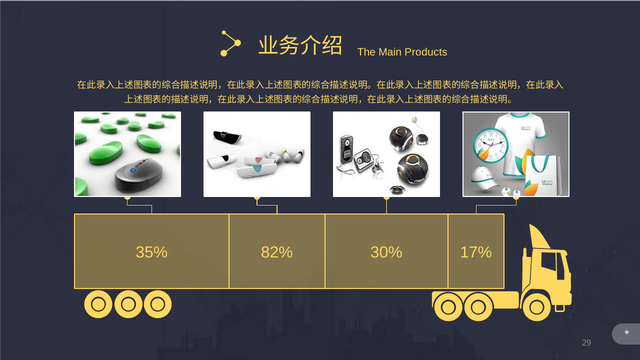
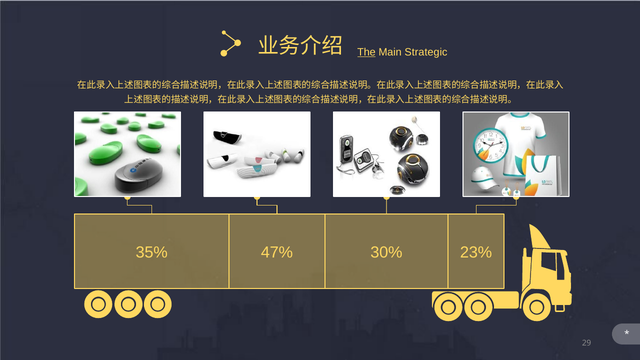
The underline: none -> present (366, 52)
Products: Products -> Strategic (426, 52)
82%: 82% -> 47% (277, 252)
17%: 17% -> 23% (476, 252)
